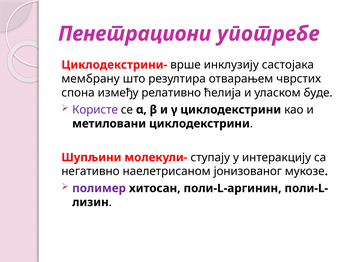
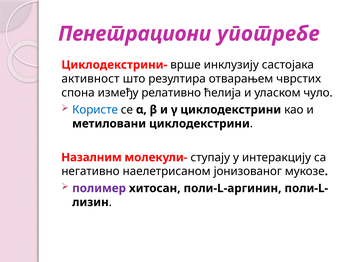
мембрану: мембрану -> активност (90, 79)
буде: буде -> чуло (318, 93)
Користе colour: purple -> blue (95, 110)
Шупљини: Шупљини -> Назалним (91, 157)
